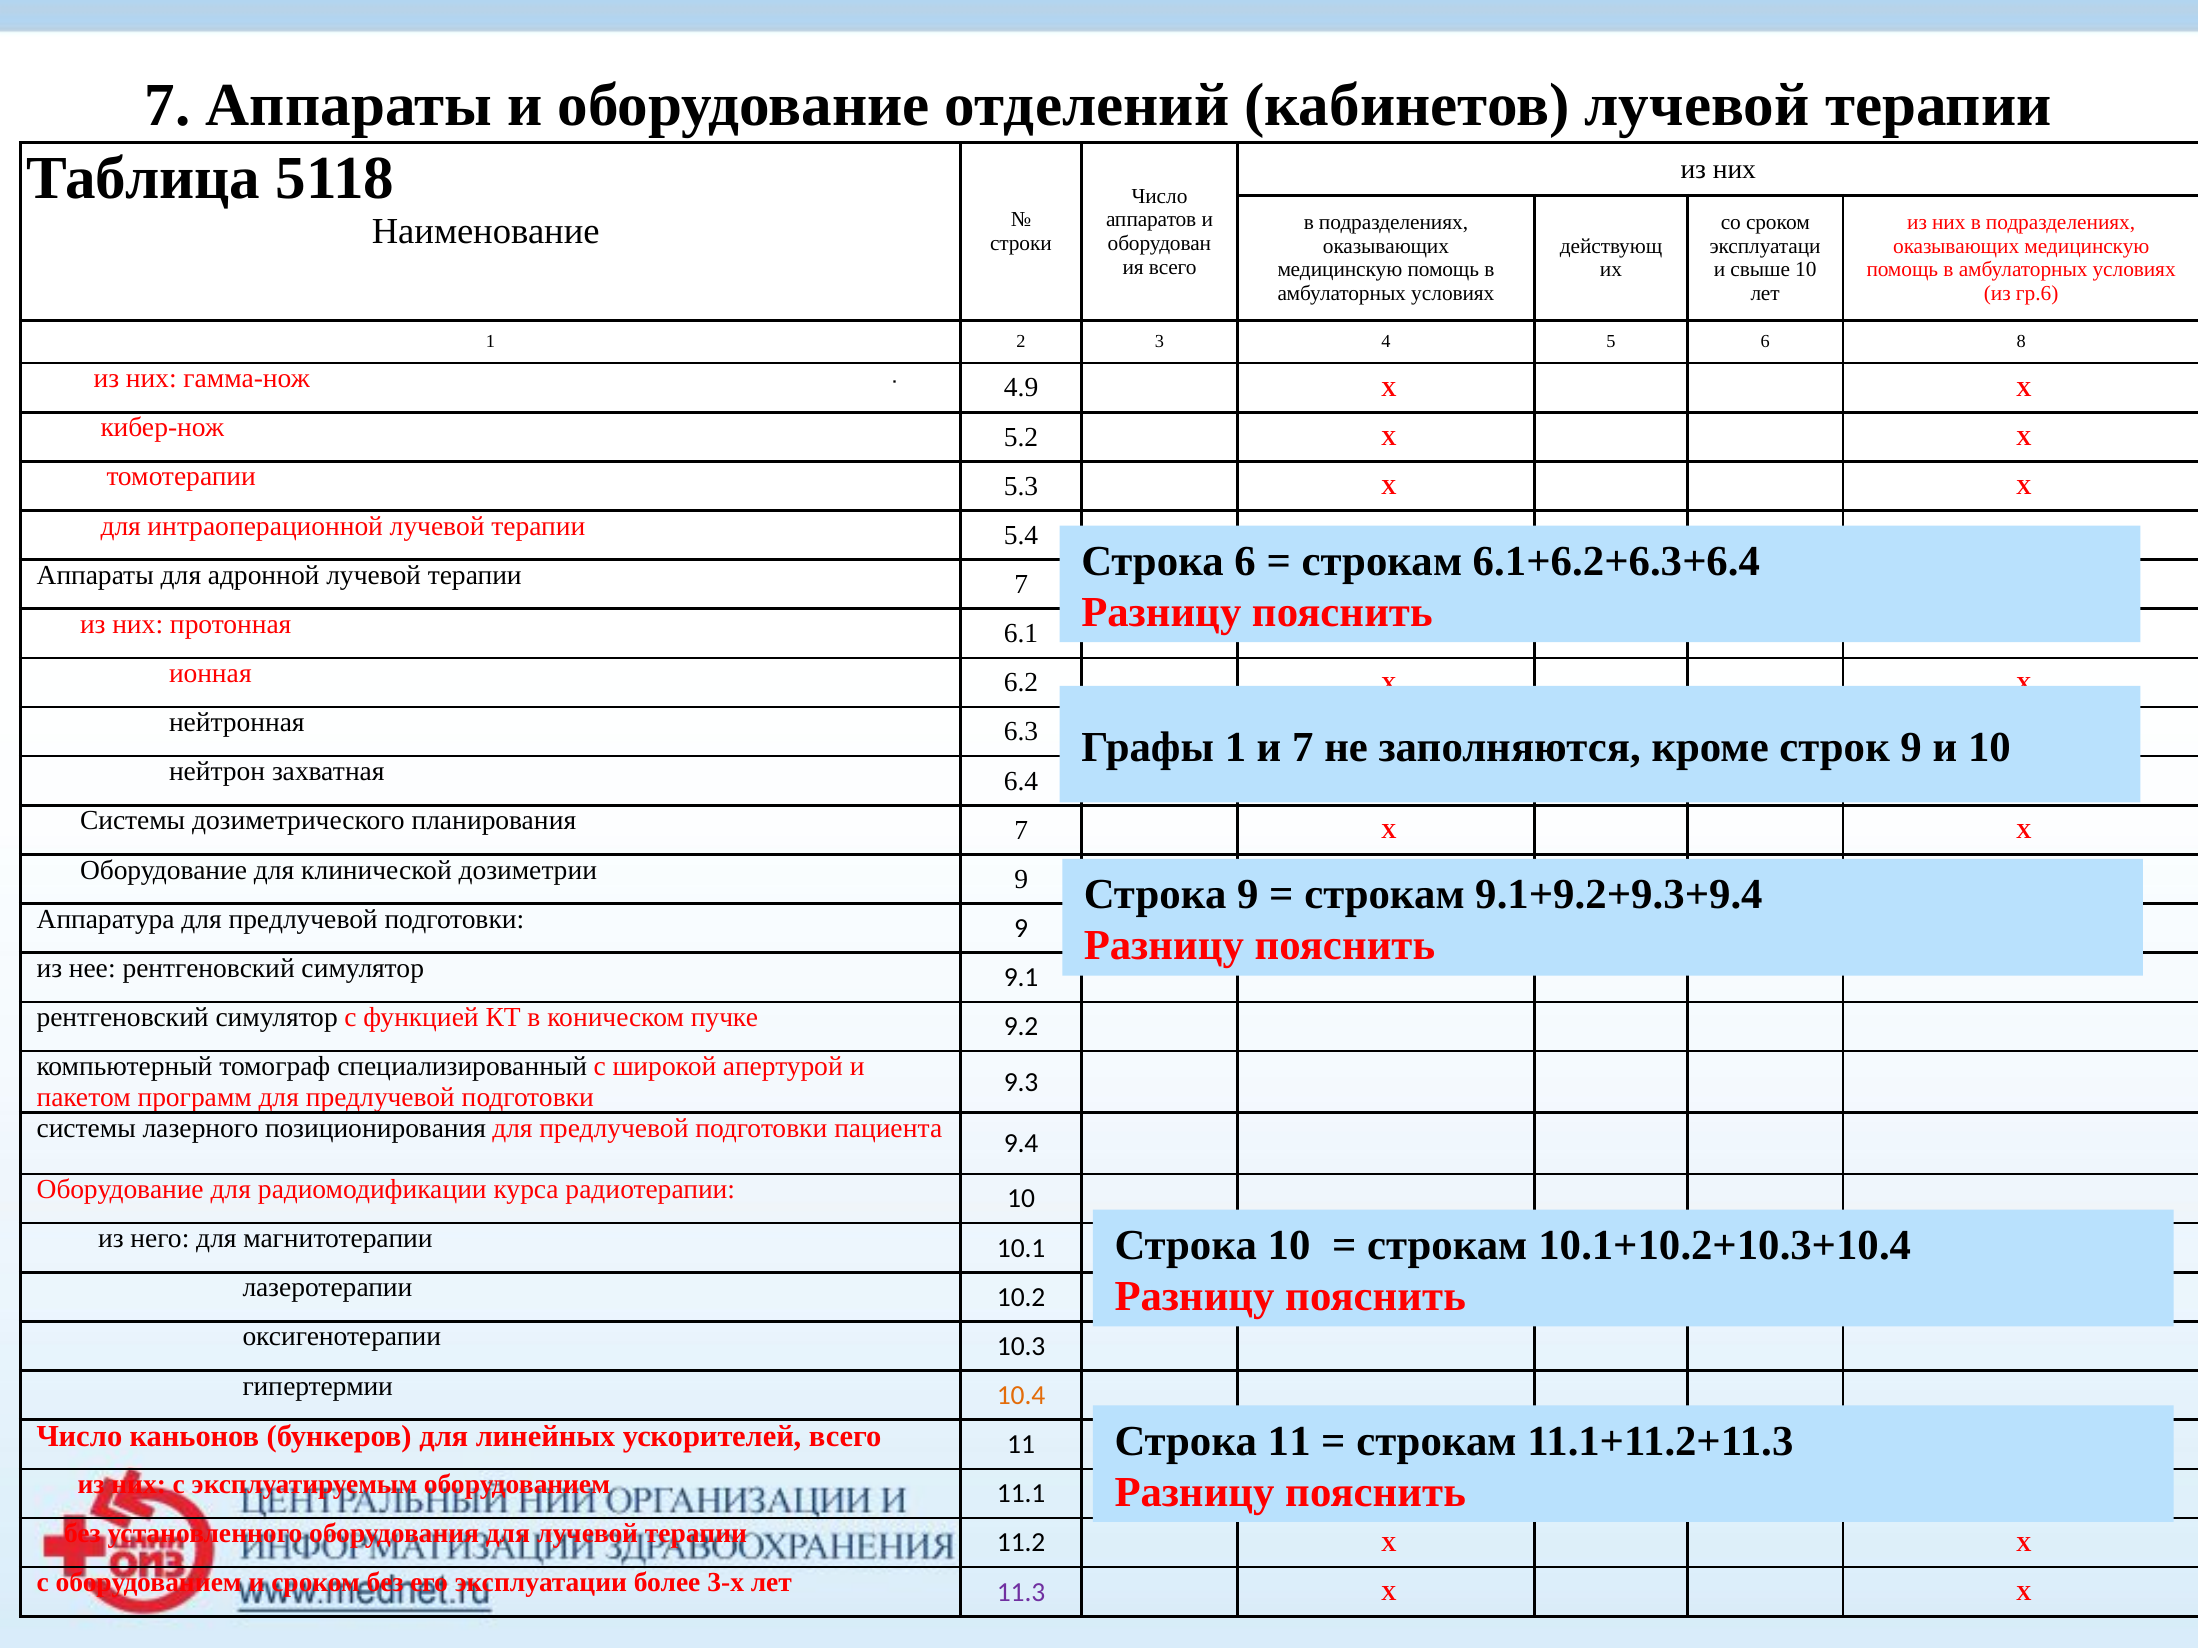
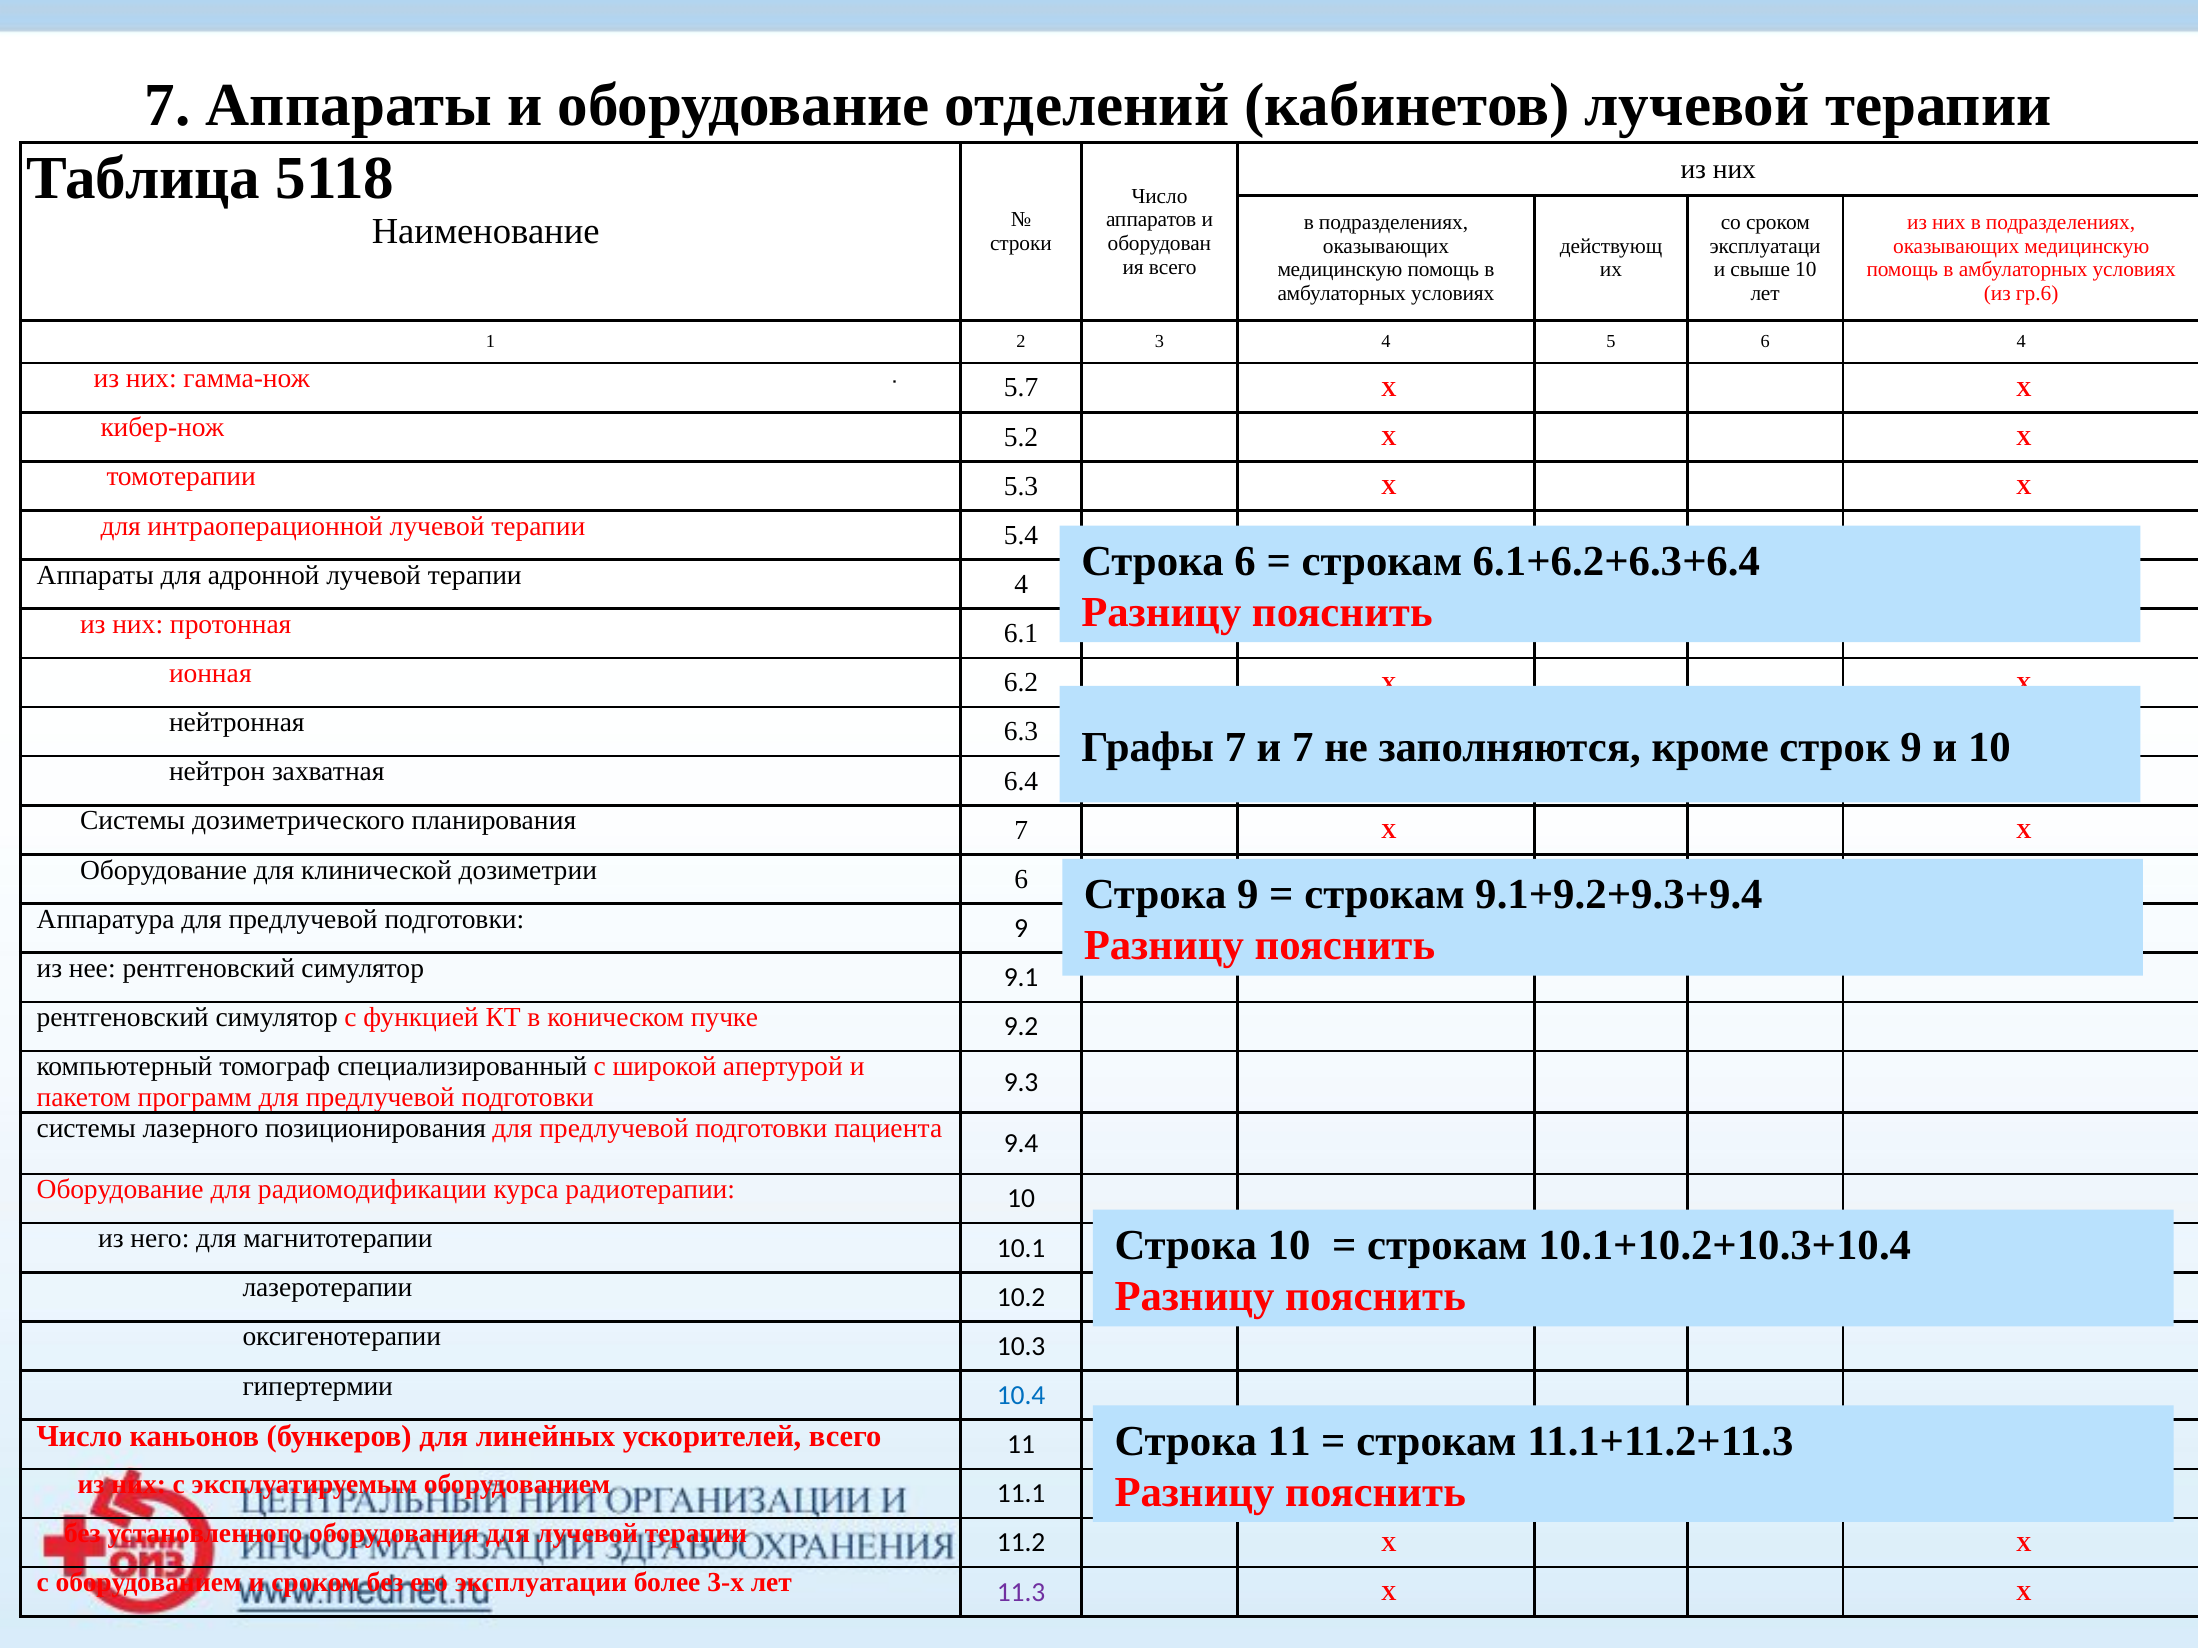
6 8: 8 -> 4 (2021, 342)
4.9: 4.9 -> 5.7 (1021, 388)
терапии 7: 7 -> 4 (1021, 585)
Графы 1: 1 -> 7 (1235, 747)
дозиметрии 9: 9 -> 6 (1021, 880)
10.4 colour: orange -> blue (1021, 1396)
